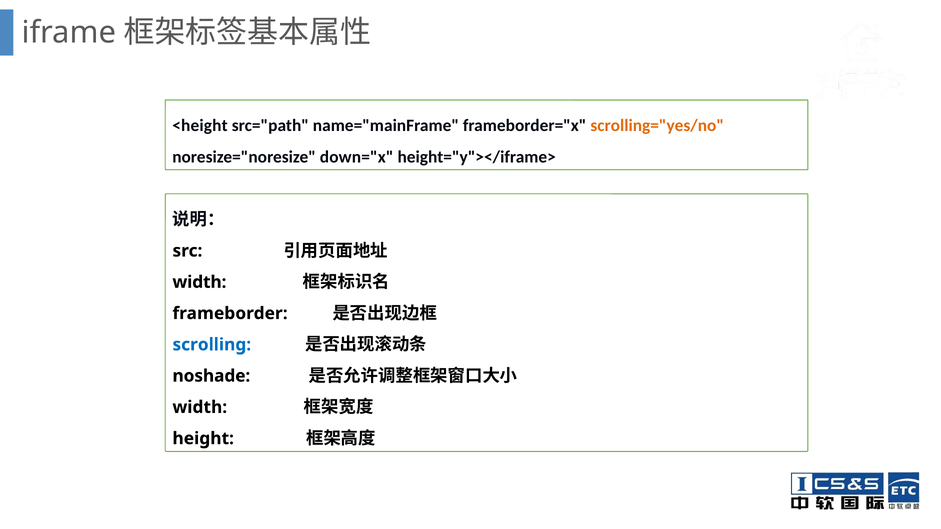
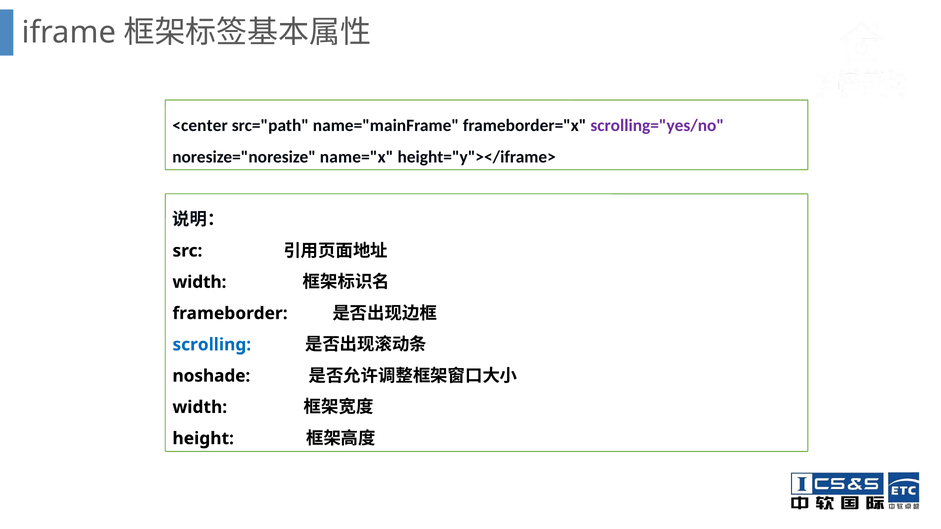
<height: <height -> <center (200, 126)
scrolling="yes/no colour: orange -> purple (657, 126)
down="x: down="x -> name="x (357, 157)
